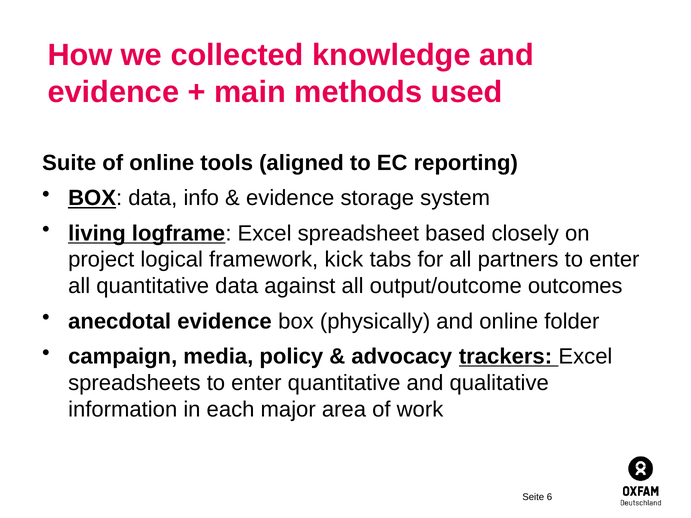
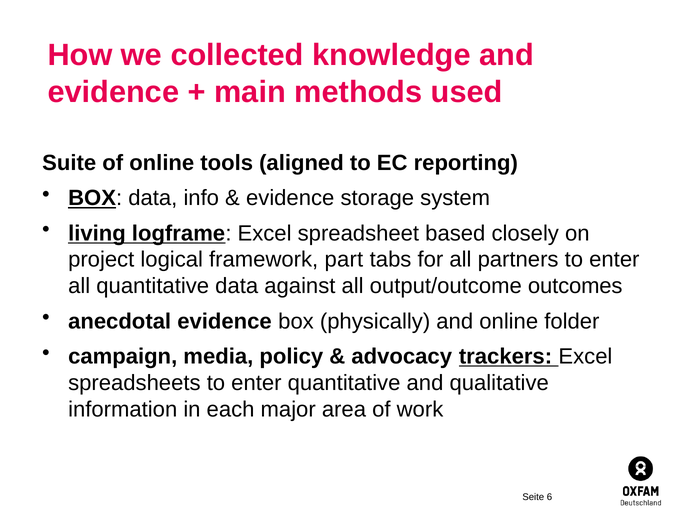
kick: kick -> part (344, 260)
